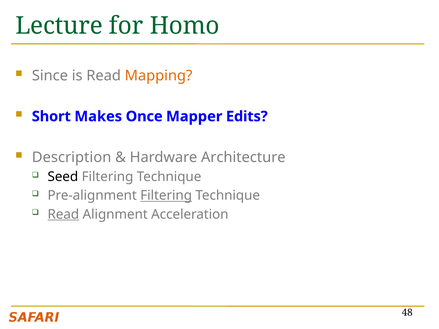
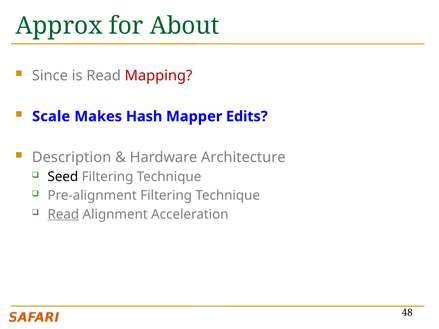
Lecture: Lecture -> Approx (59, 26)
Homo: Homo -> About (185, 26)
Mapping colour: orange -> red (159, 76)
Short: Short -> Scale (51, 117)
Once: Once -> Hash (144, 117)
Filtering underline: present -> none (166, 196)
